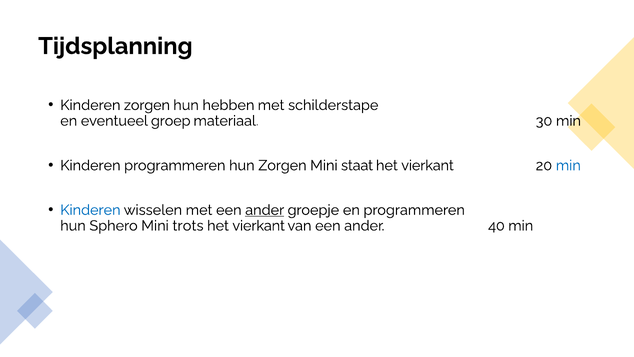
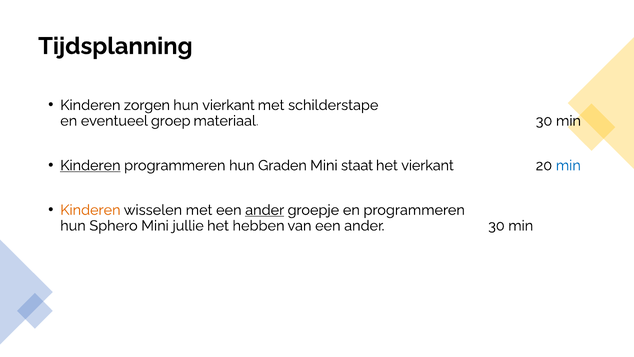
hun hebben: hebben -> vierkant (229, 105)
Kinderen underline: none -> present (90, 165)
hun Zorgen: Zorgen -> Graden (282, 165)
Kinderen colour: blue -> orange (90, 210)
trots: trots -> jullie (188, 226)
vierkant: vierkant -> hebben (259, 226)
ander 40: 40 -> 30 (496, 226)
